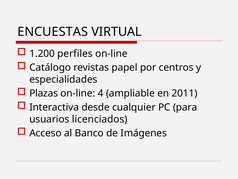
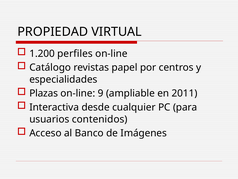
ENCUESTAS: ENCUESTAS -> PROPIEDAD (53, 32)
4: 4 -> 9 (101, 93)
licenciados: licenciados -> contenidos (100, 119)
